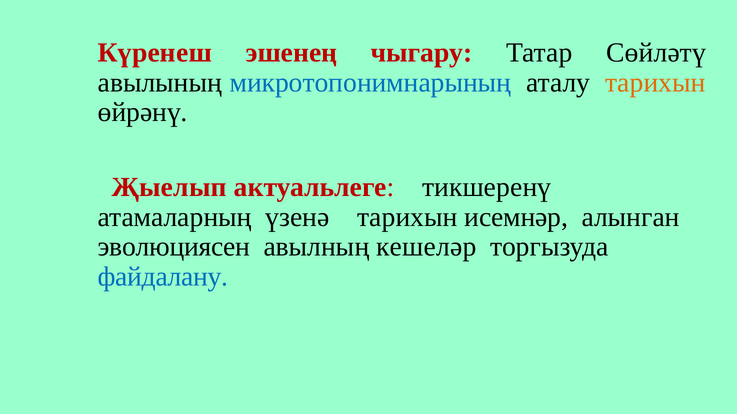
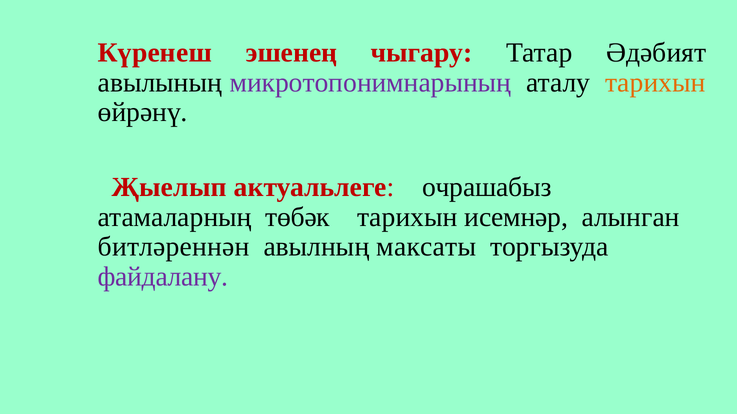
Сөйләтү: Сөйләтү -> Әдәбият (656, 53)
микротопонимнарының colour: blue -> purple (370, 83)
тикшеренү: тикшеренү -> очрашабыз (487, 187)
үзенә: үзенә -> төбәк (298, 217)
эволюциясен: эволюциясен -> битләреннән (174, 247)
кешеләр: кешеләр -> максаты (426, 247)
файдалану colour: blue -> purple (163, 277)
